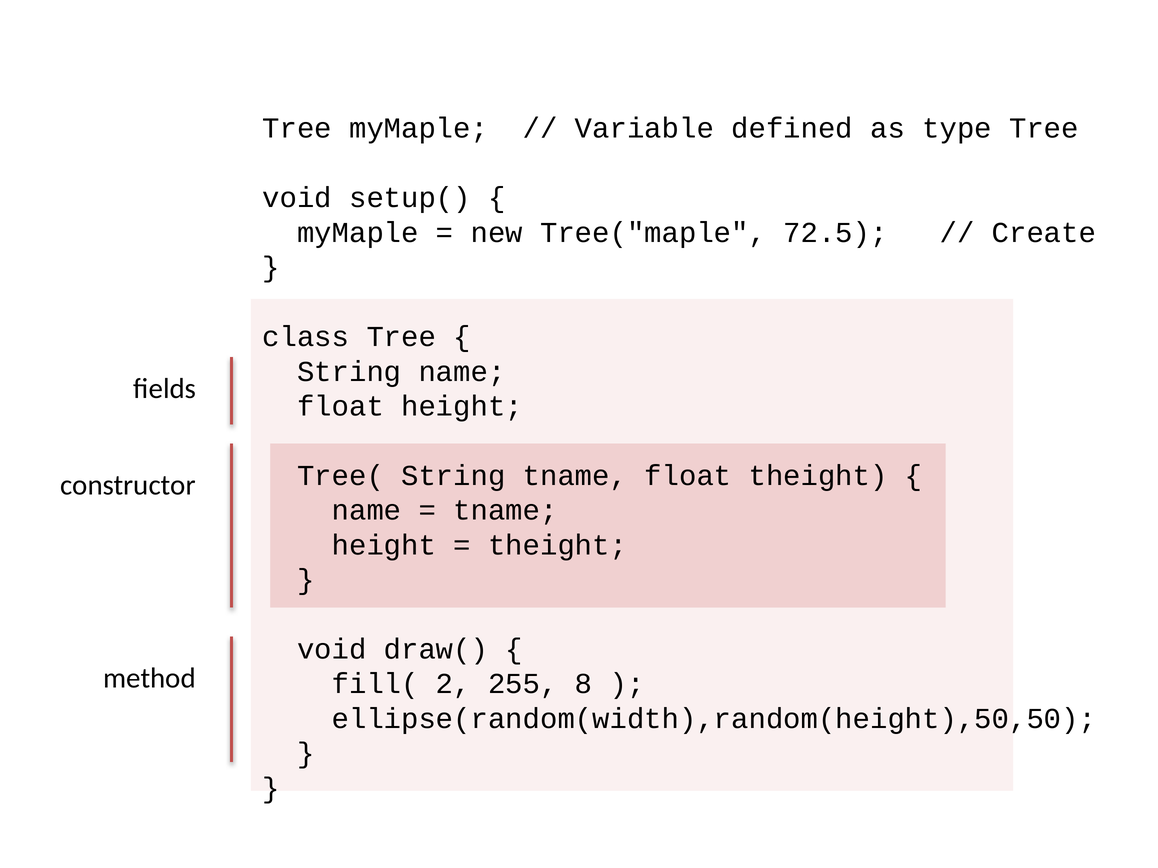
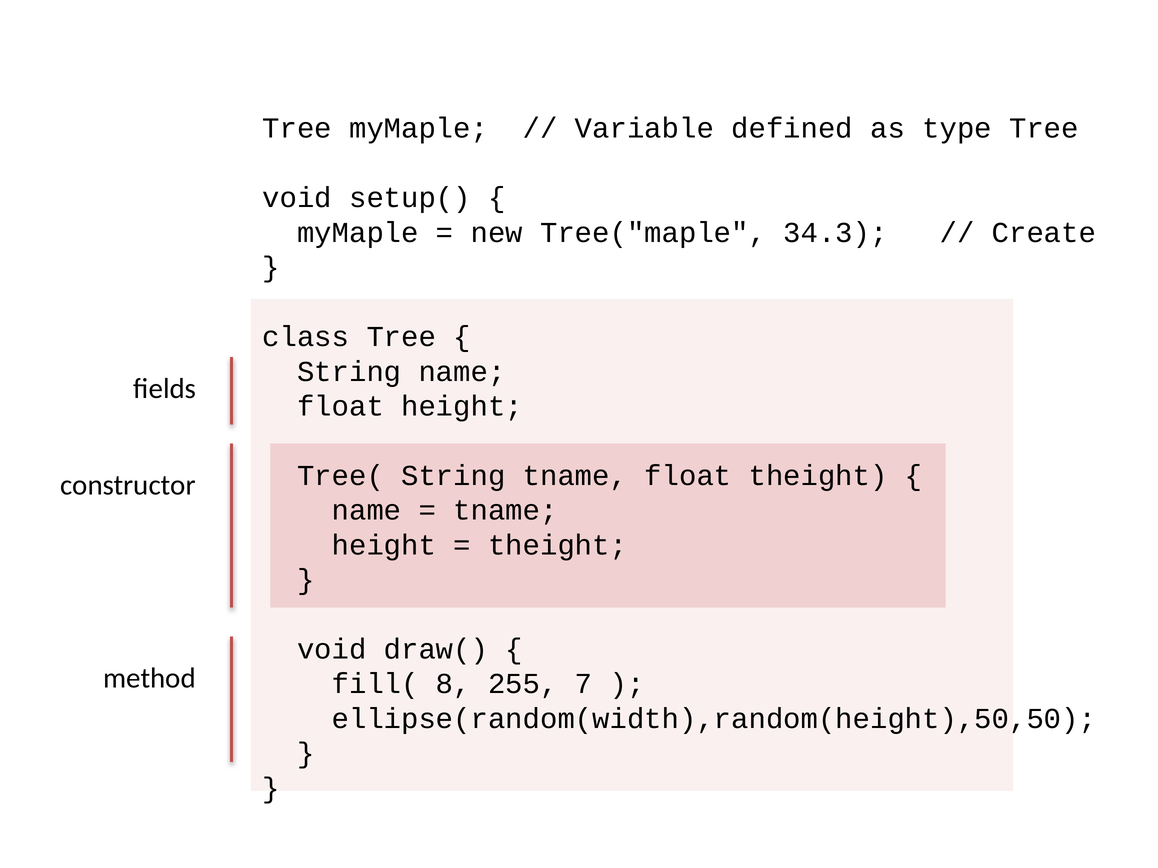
72.5: 72.5 -> 34.3 (835, 233)
2: 2 -> 8 (453, 684)
8: 8 -> 7 (584, 684)
